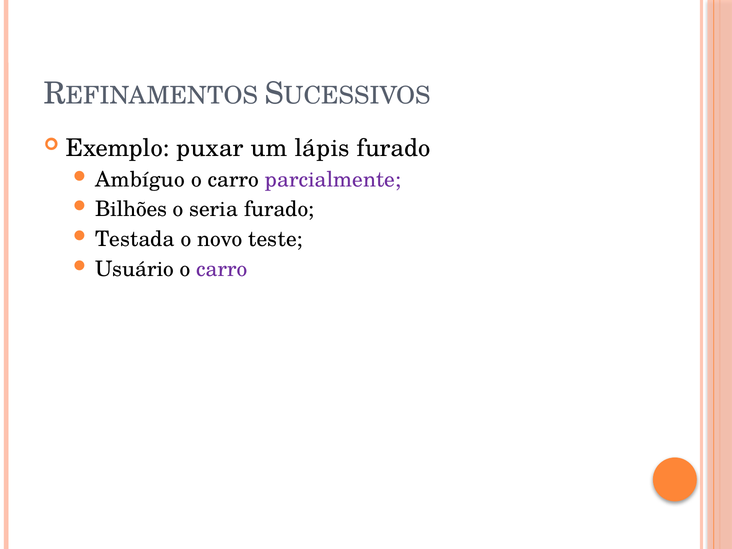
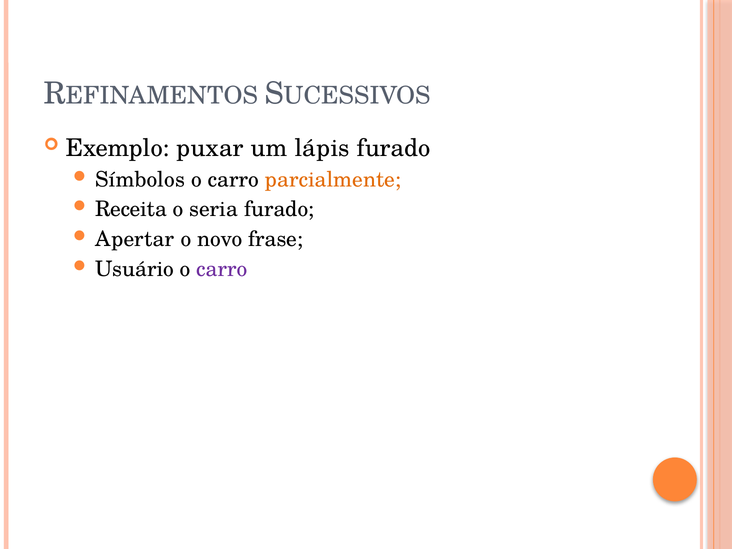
Ambíguo: Ambíguo -> Símbolos (140, 180)
parcialmente colour: purple -> orange (333, 180)
Bilhões: Bilhões -> Receita (131, 209)
Testada: Testada -> Apertar (135, 239)
teste: teste -> frase (276, 239)
